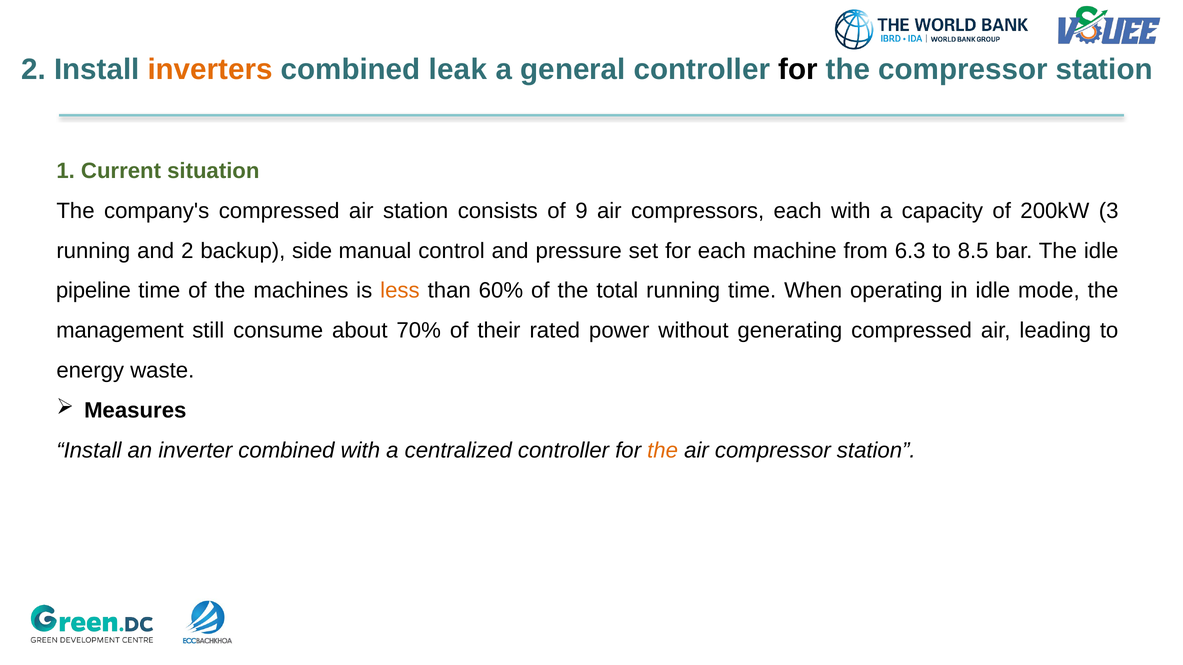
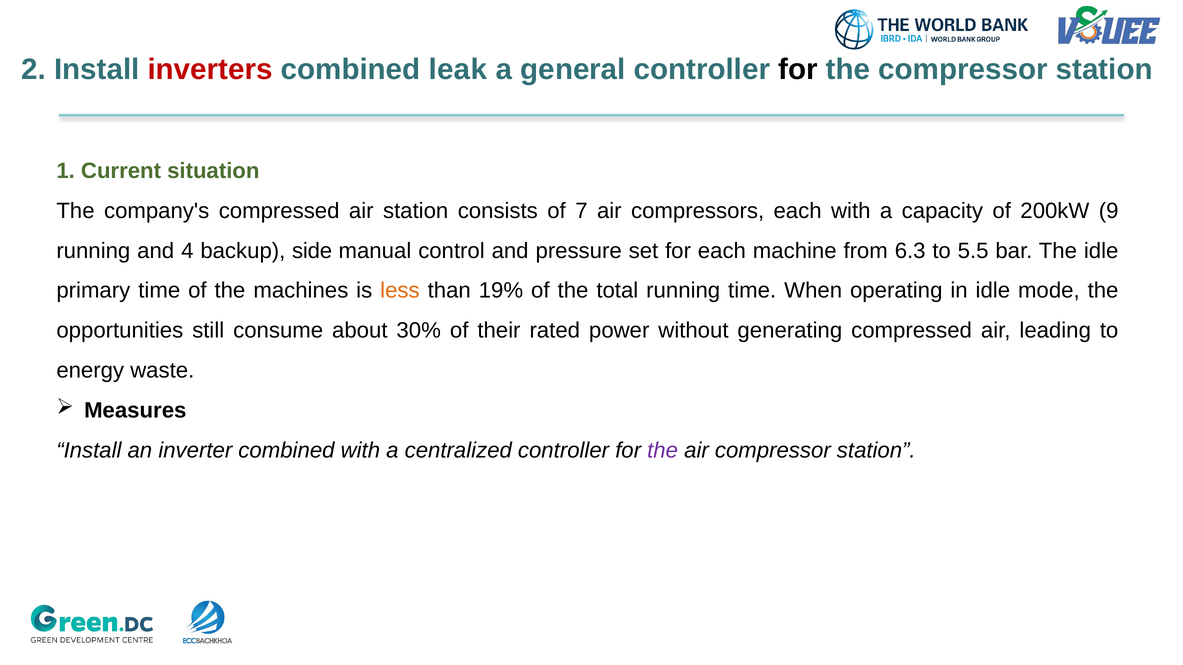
inverters colour: orange -> red (210, 69)
9: 9 -> 7 (581, 211)
3: 3 -> 9 (1109, 211)
and 2: 2 -> 4 (187, 251)
8.5: 8.5 -> 5.5 (973, 251)
pipeline: pipeline -> primary (93, 291)
60%: 60% -> 19% (501, 291)
management: management -> opportunities (120, 331)
70%: 70% -> 30% (419, 331)
the colour: orange -> purple (663, 451)
